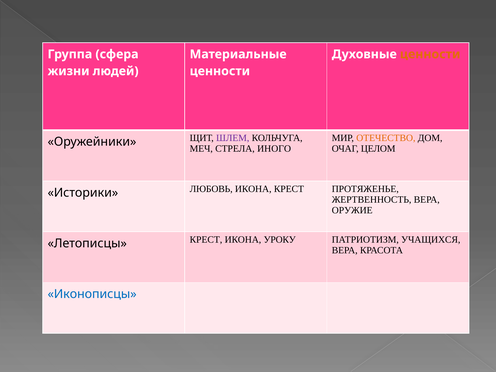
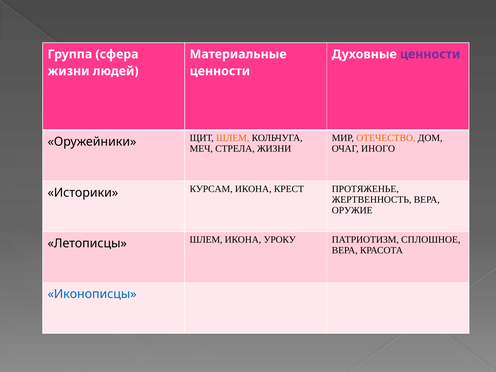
ценности colour: orange -> purple (430, 54)
ШЛЕМ colour: purple -> orange (233, 138)
СТРЕЛА ИНОГО: ИНОГО -> ЖИЗНИ (274, 149)
ЦЕЛОМ: ЦЕЛОМ -> ИНОГО (378, 149)
ЛЮБОВЬ: ЛЮБОВЬ -> КУРСАМ (211, 189)
Летописцы КРЕСТ: КРЕСТ -> ШЛЕМ (206, 240)
УЧАЩИХСЯ: УЧАЩИХСЯ -> СПЛОШНОЕ (431, 240)
